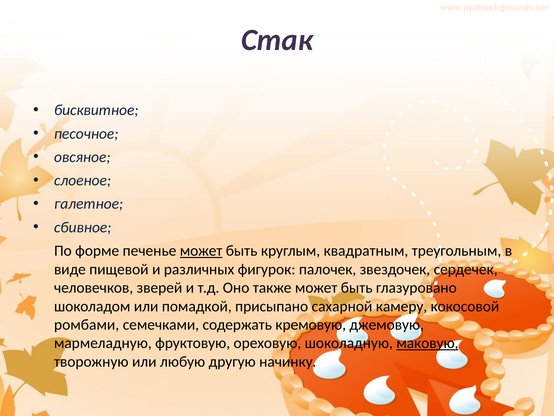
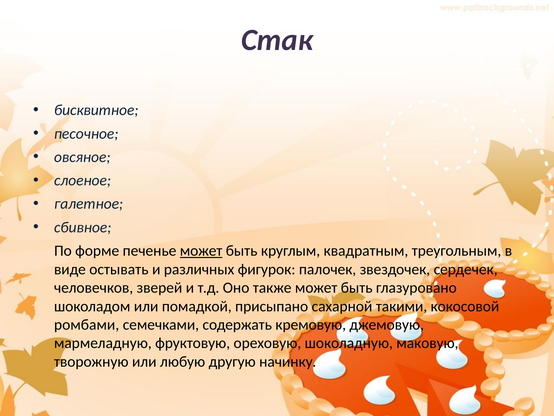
пищевой: пищевой -> остывать (119, 269)
камеру: камеру -> такими (402, 306)
маковую underline: present -> none (427, 343)
